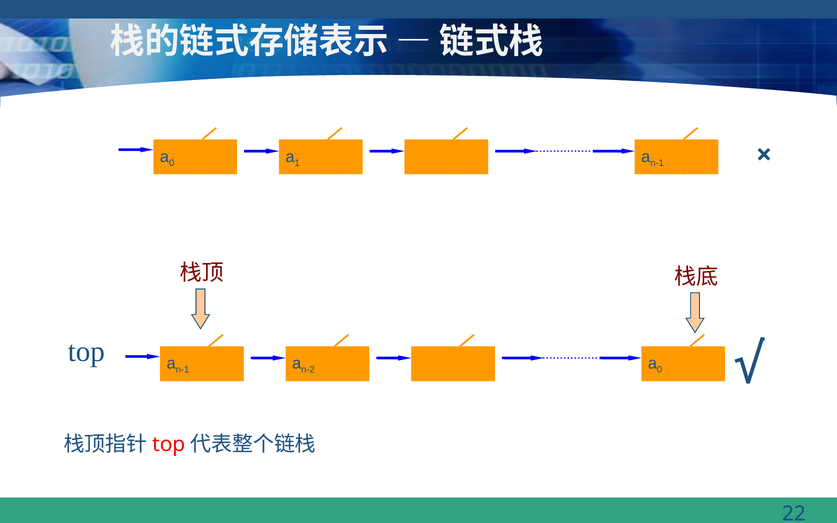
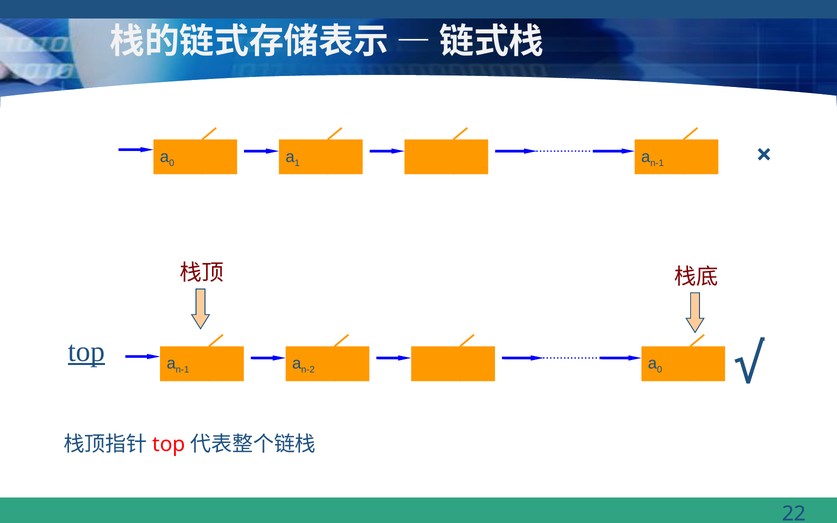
top underline: none -> present (86, 352)
